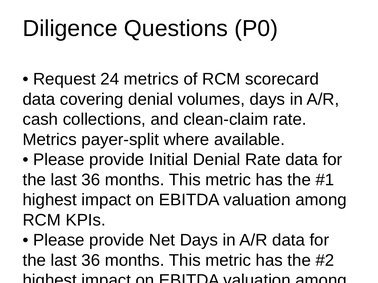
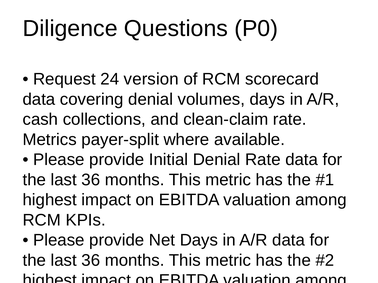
24 metrics: metrics -> version (151, 79)
